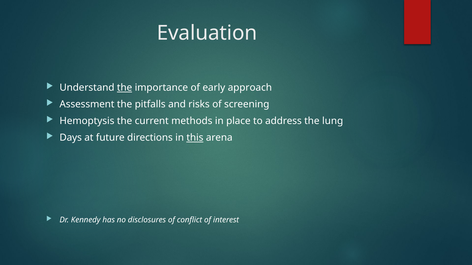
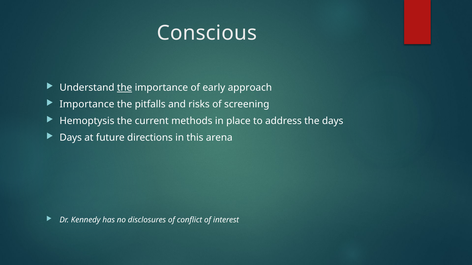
Evaluation: Evaluation -> Conscious (207, 33)
Assessment: Assessment -> Importance (87, 105)
the lung: lung -> days (333, 121)
this underline: present -> none (195, 138)
